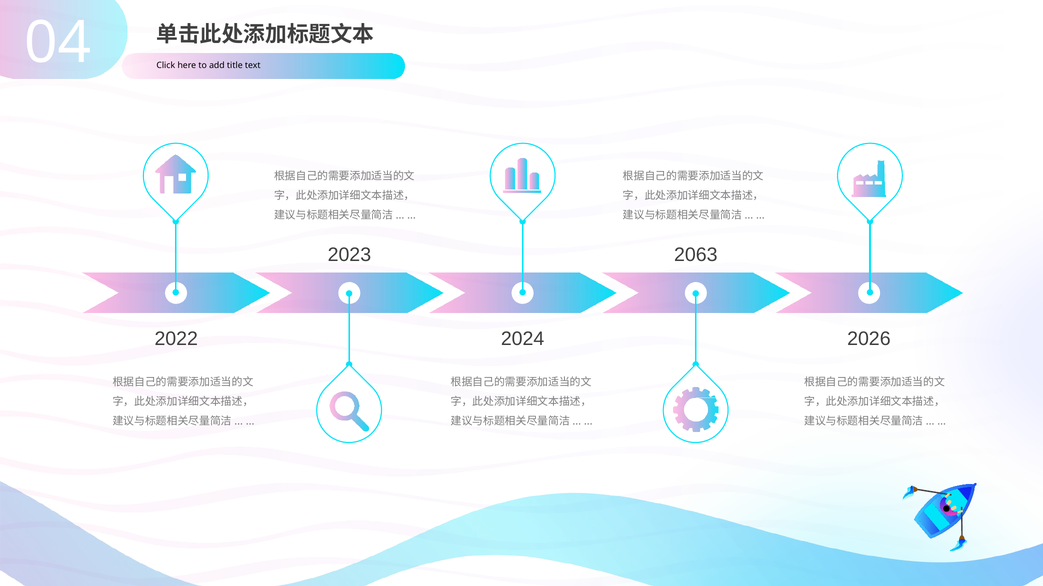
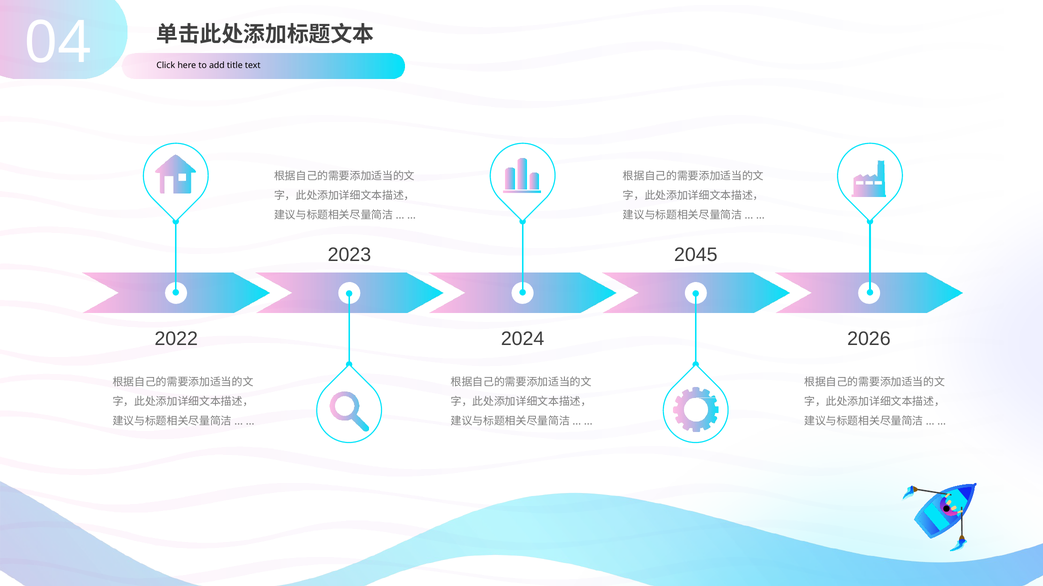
2063: 2063 -> 2045 (696, 255)
